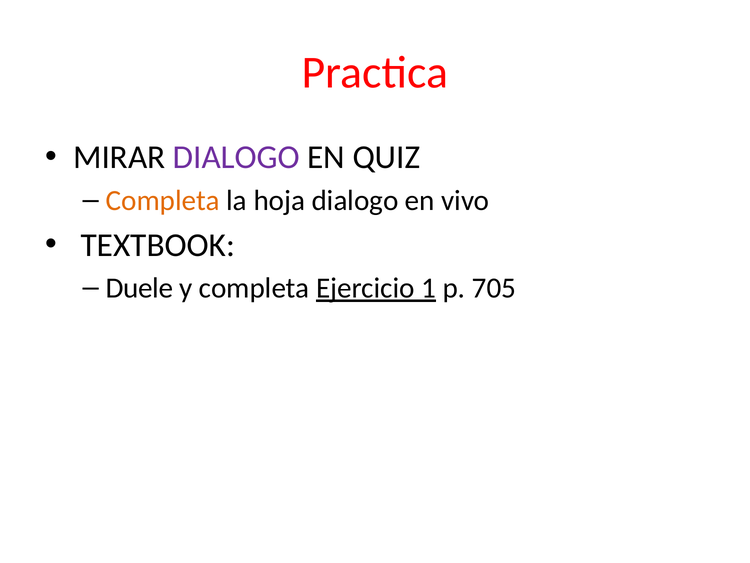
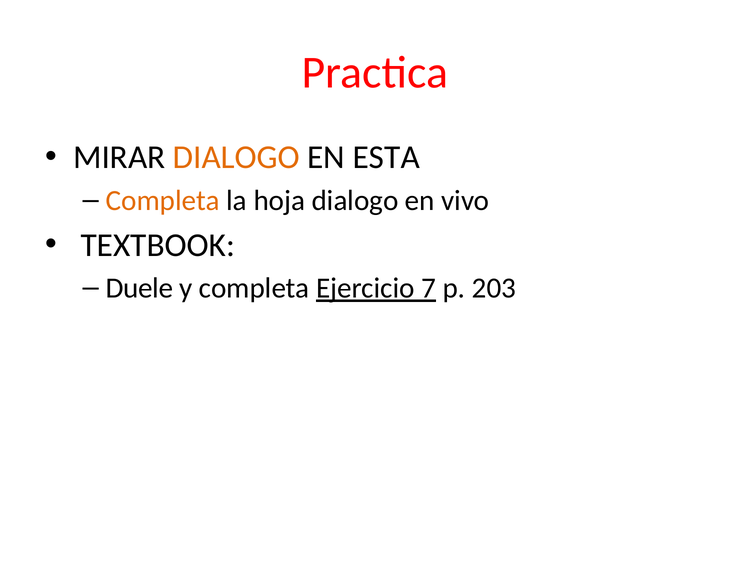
DIALOGO colour: purple -> orange (236, 157)
QUIZ: QUIZ -> ESTA (386, 157)
1: 1 -> 7 (429, 288)
705: 705 -> 203 (494, 288)
